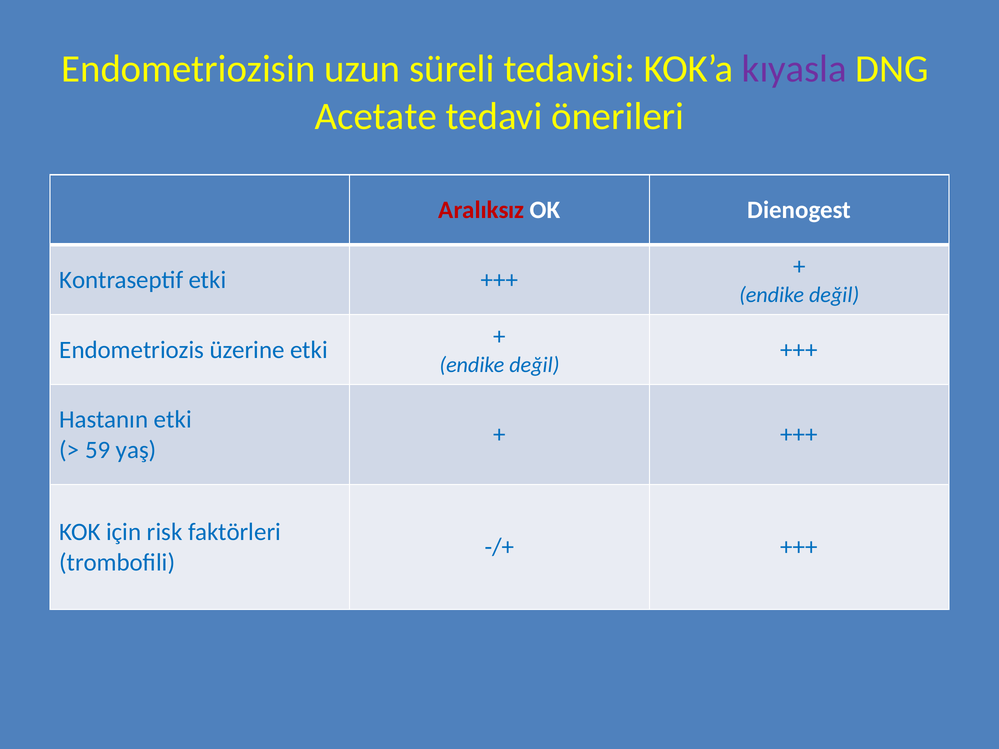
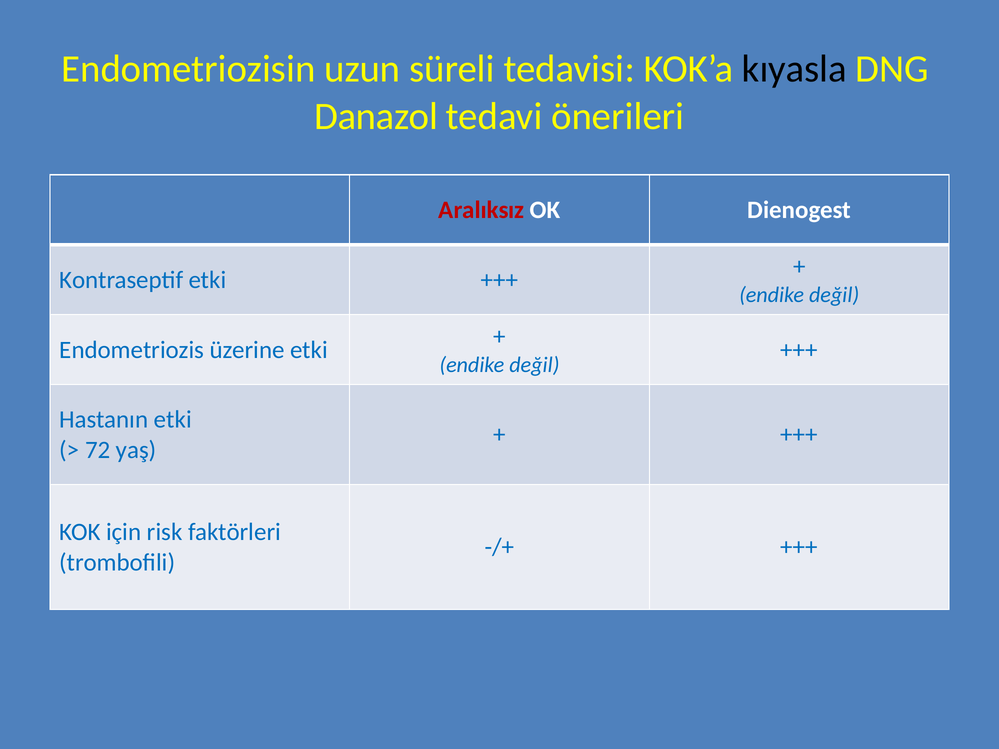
kıyasla colour: purple -> black (794, 69)
Acetate: Acetate -> Danazol (376, 117)
59: 59 -> 72 (98, 450)
